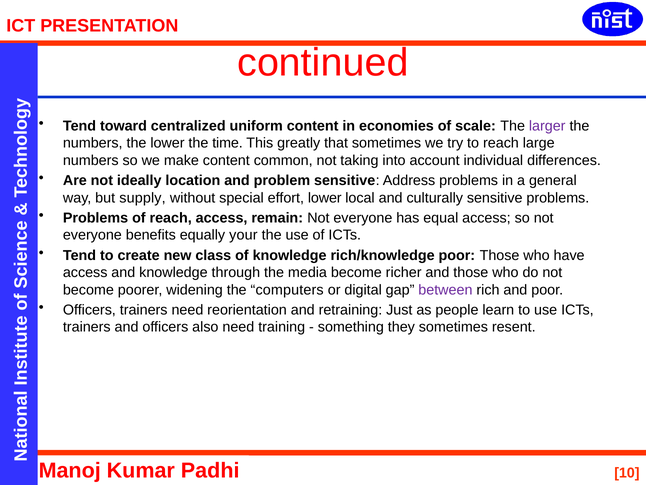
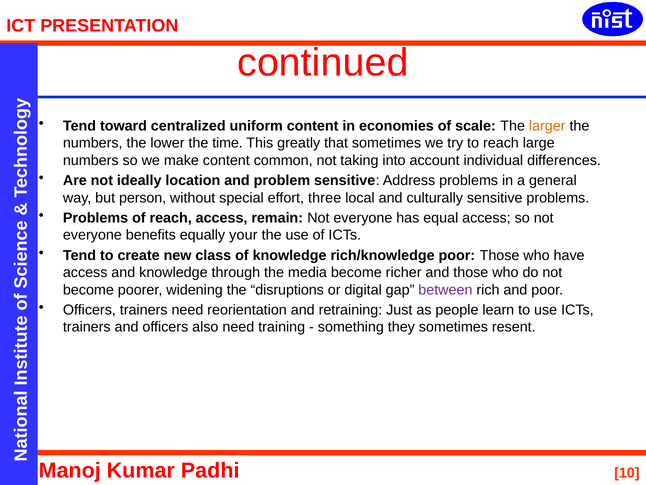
larger colour: purple -> orange (547, 126)
supply: supply -> person (143, 198)
effort lower: lower -> three (325, 198)
computers: computers -> disruptions (287, 289)
